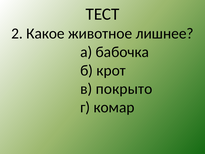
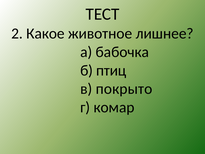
крот: крот -> птиц (111, 70)
